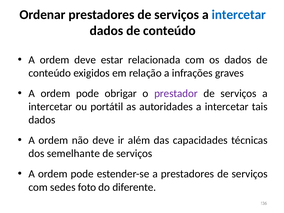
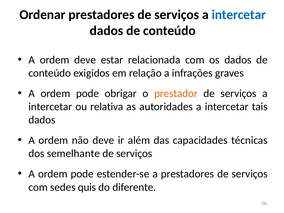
prestador colour: purple -> orange (176, 93)
portátil: portátil -> relativa (107, 107)
foto: foto -> quis (87, 187)
